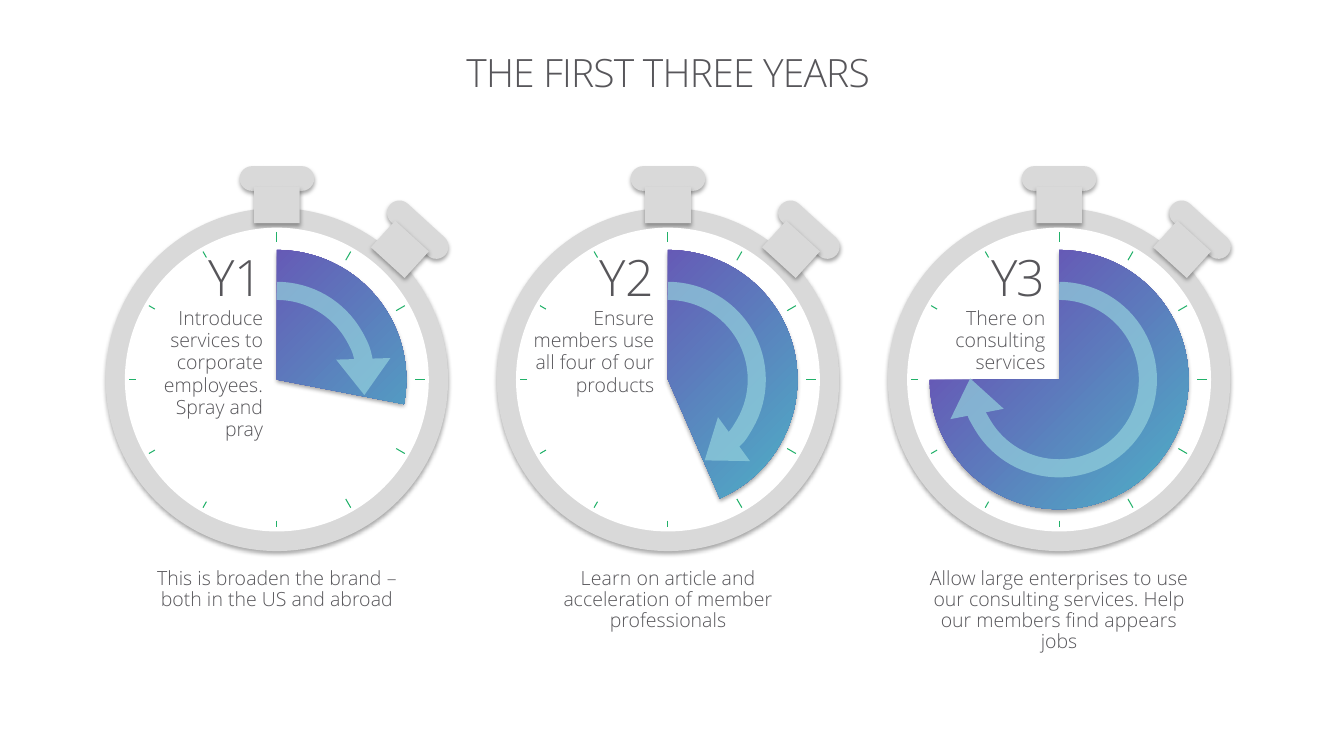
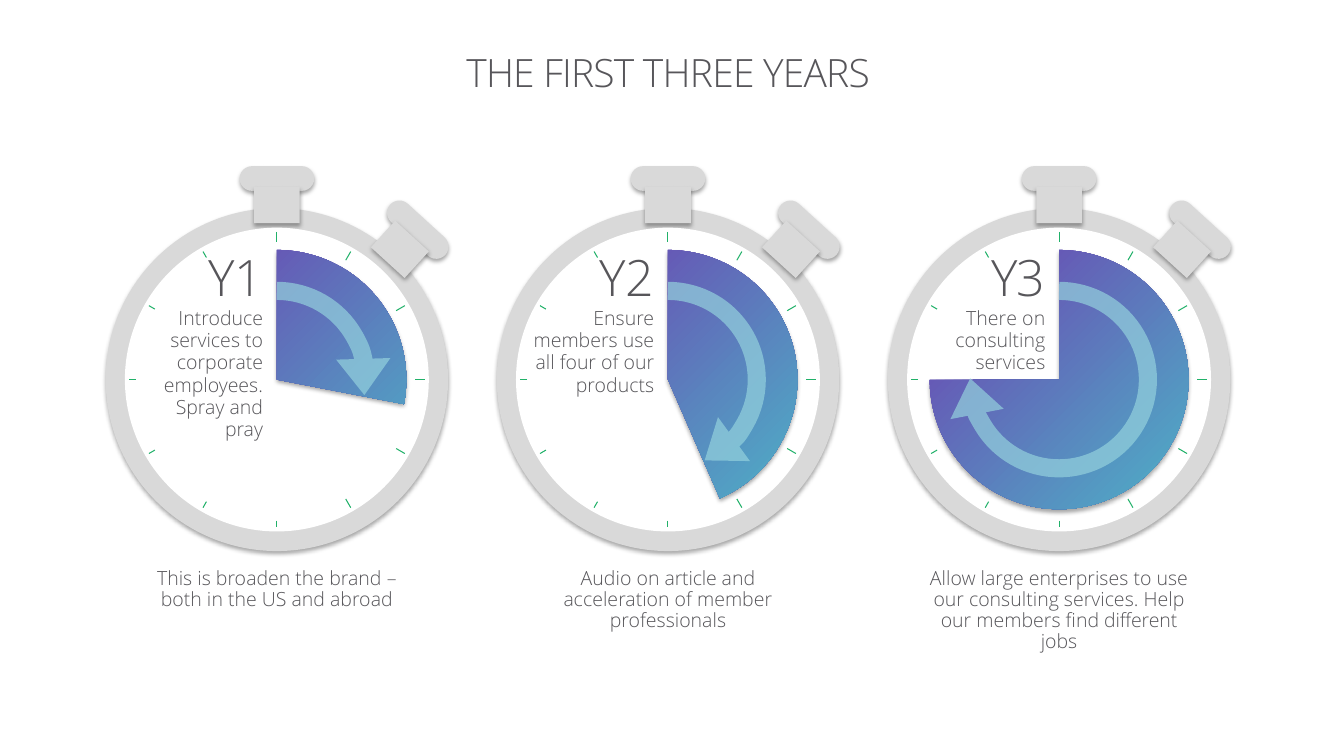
Learn: Learn -> Audio (606, 579)
appears: appears -> different (1141, 621)
